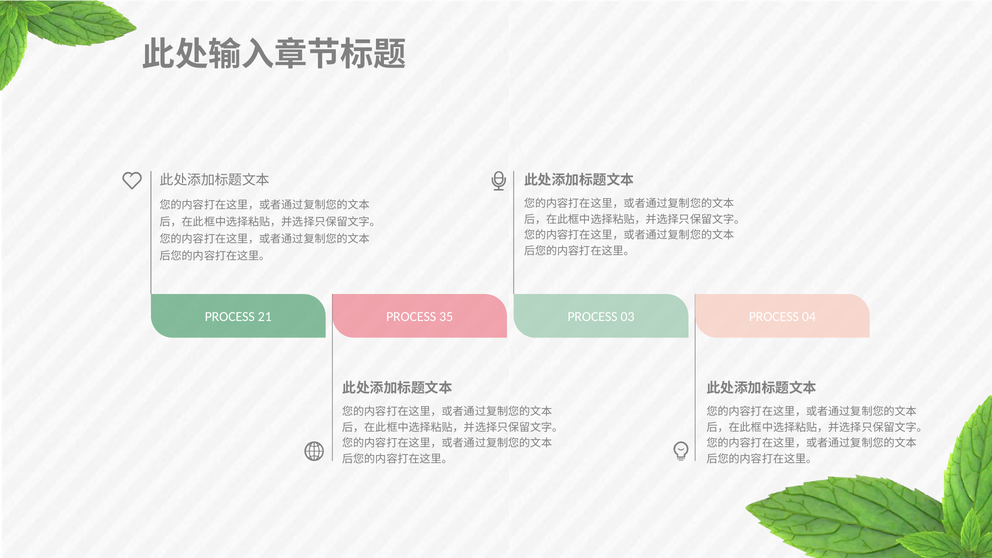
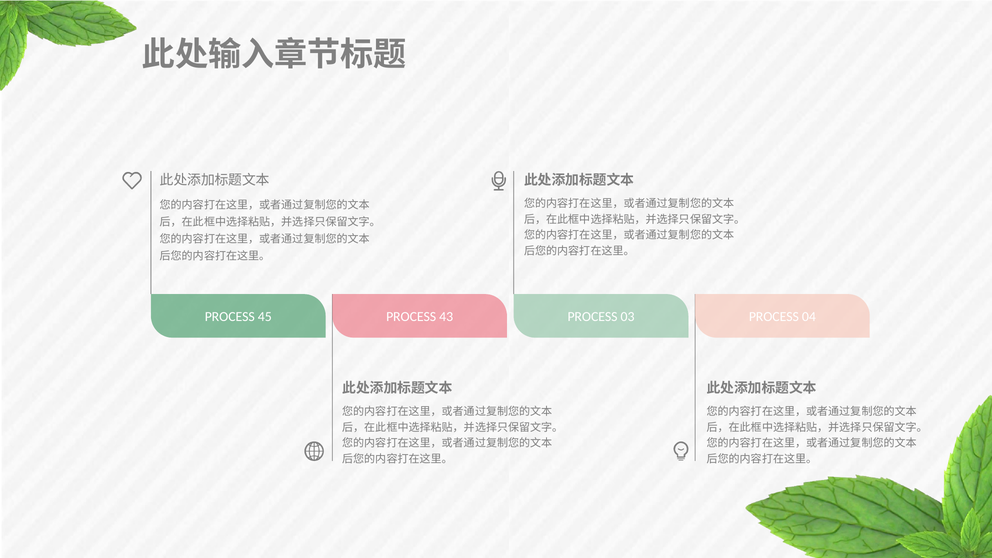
21: 21 -> 45 (265, 317)
35: 35 -> 43 (446, 317)
